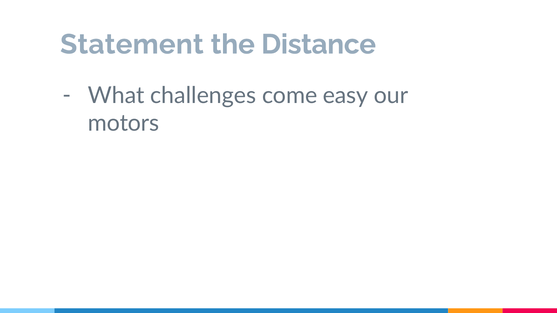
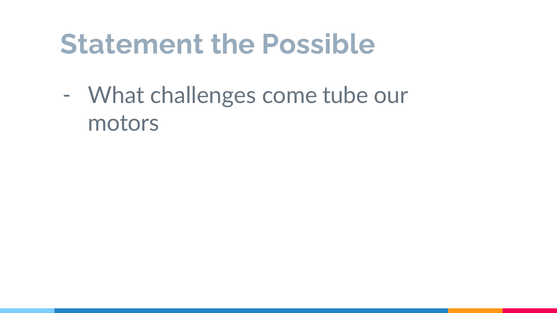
Distance: Distance -> Possible (318, 44)
easy: easy -> tube (345, 95)
